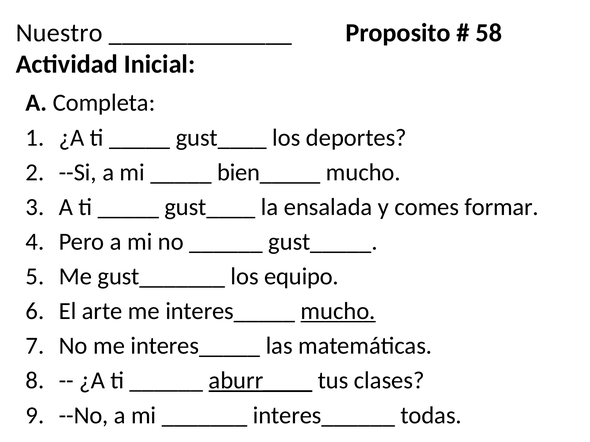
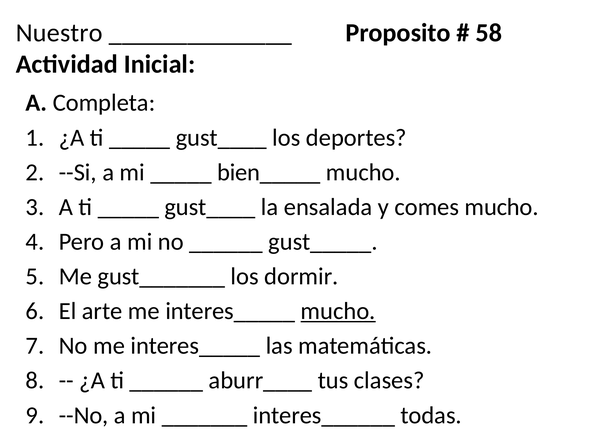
comes formar: formar -> mucho (502, 207)
equipo: equipo -> dormir (301, 277)
aburr____ underline: present -> none (260, 381)
